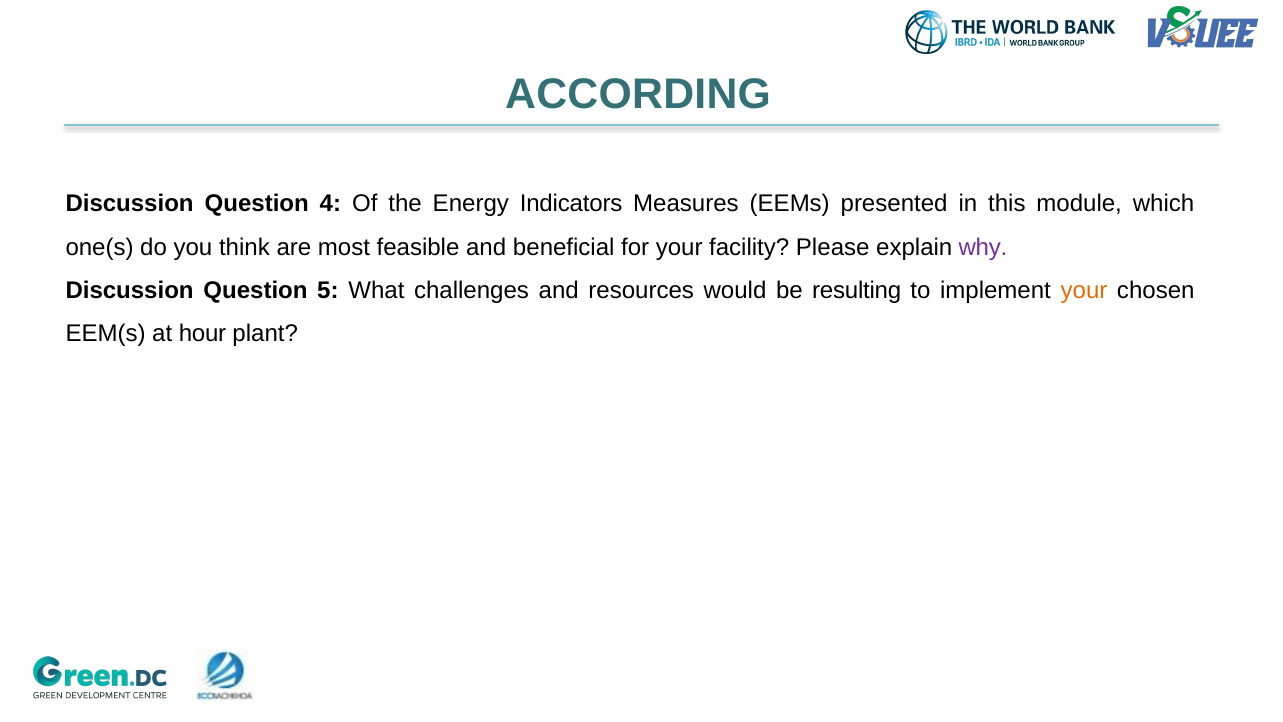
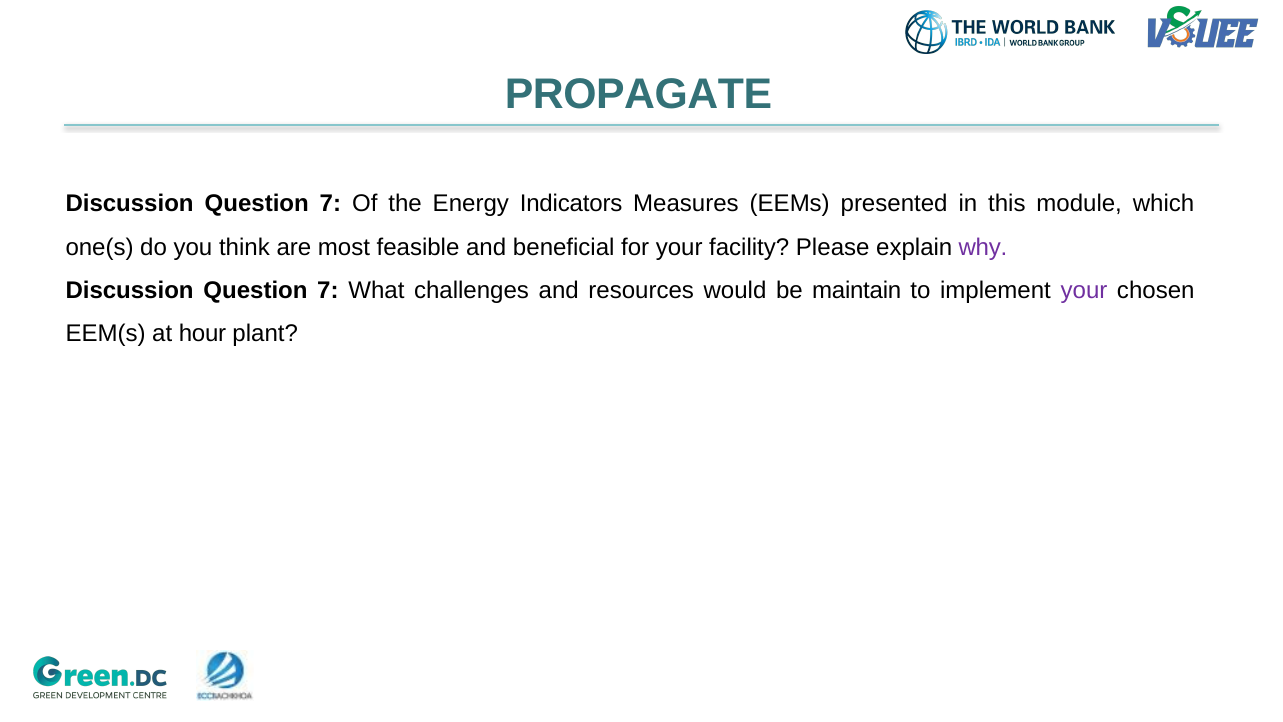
ACCORDING: ACCORDING -> PROPAGATE (638, 95)
4: 4 -> 7 (330, 204)
5: 5 -> 7 (328, 291)
resulting: resulting -> maintain (857, 291)
your colour: orange -> purple (1084, 291)
